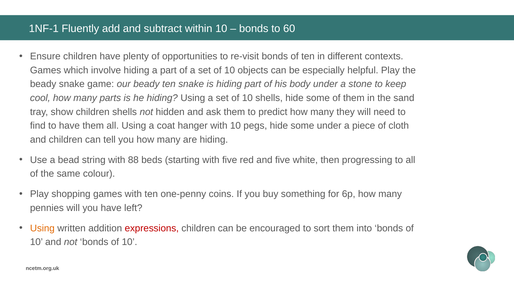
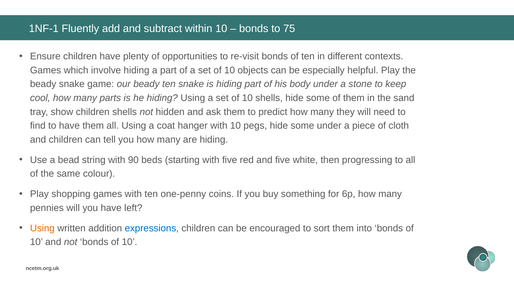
60: 60 -> 75 (289, 29)
88: 88 -> 90 (133, 160)
expressions colour: red -> blue (152, 228)
